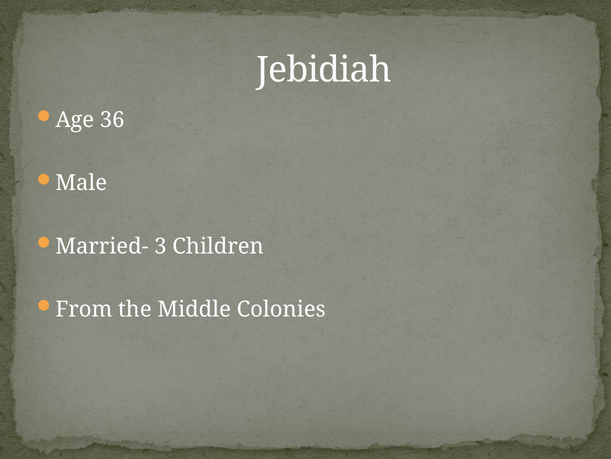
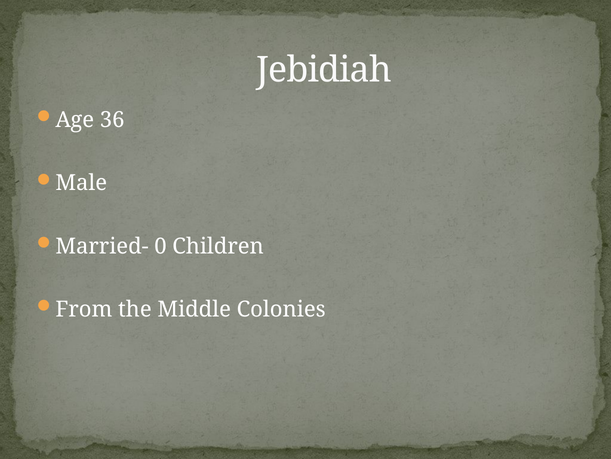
3: 3 -> 0 (160, 246)
